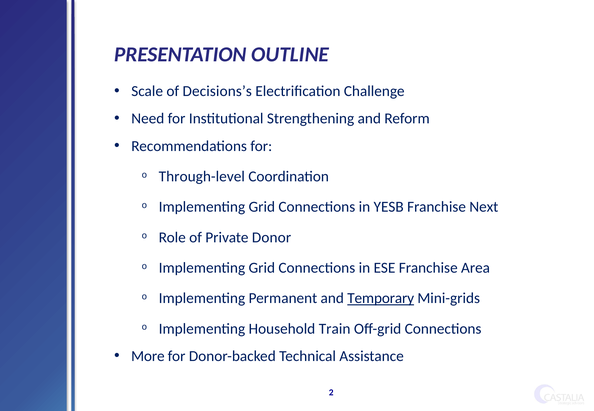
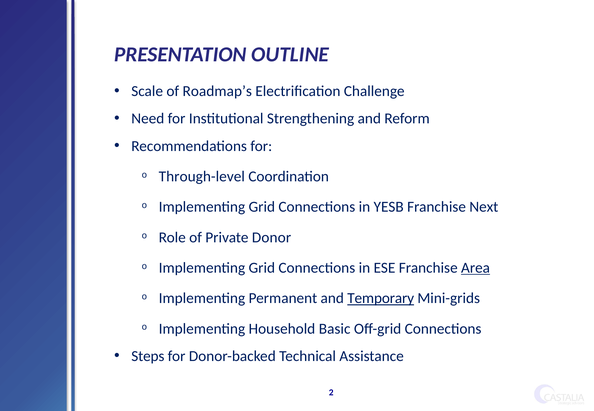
Decisions’s: Decisions’s -> Roadmap’s (217, 91)
Area underline: none -> present (476, 268)
Train: Train -> Basic (335, 329)
More: More -> Steps (148, 356)
